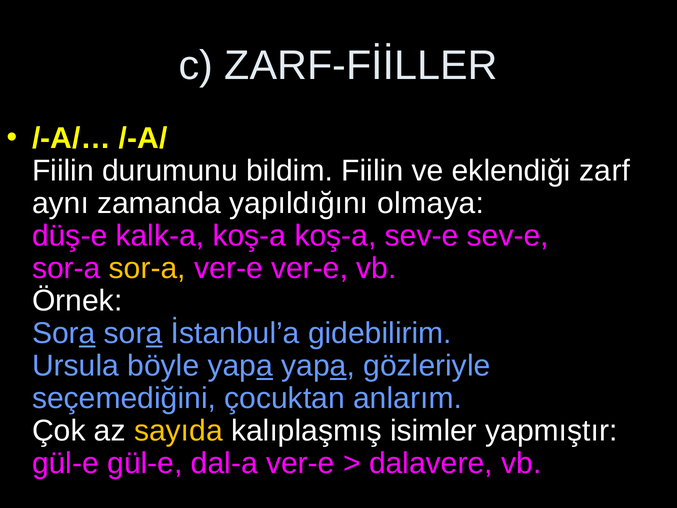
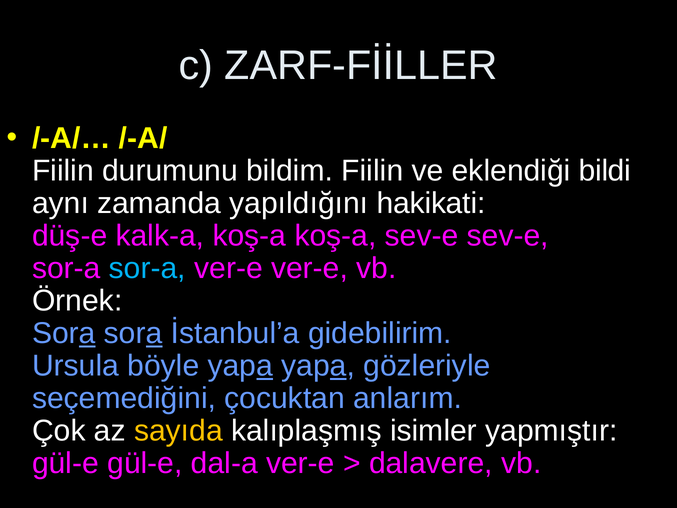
zarf: zarf -> bildi (605, 171)
olmaya: olmaya -> hakikati (431, 203)
sor-a colour: yellow -> light blue (147, 268)
